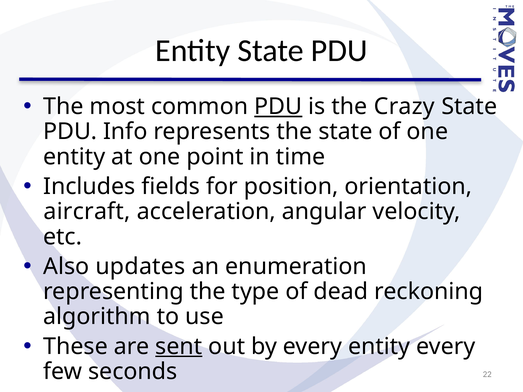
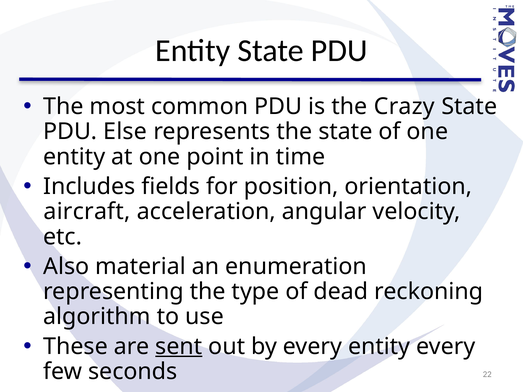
PDU underline: present -> none (278, 107)
Info: Info -> Else (125, 132)
updates: updates -> material (141, 267)
